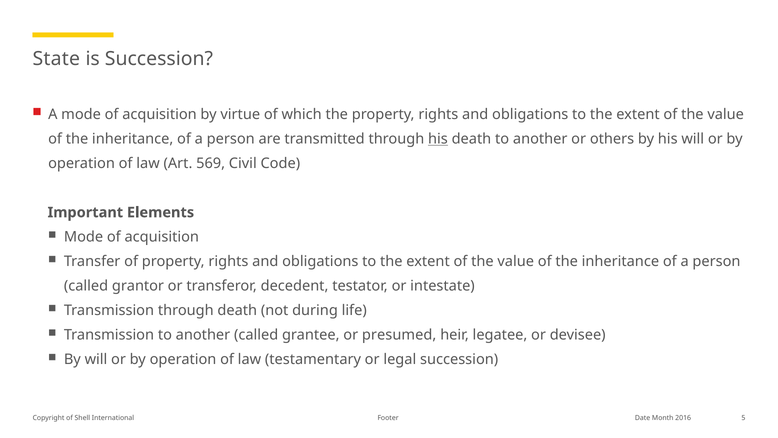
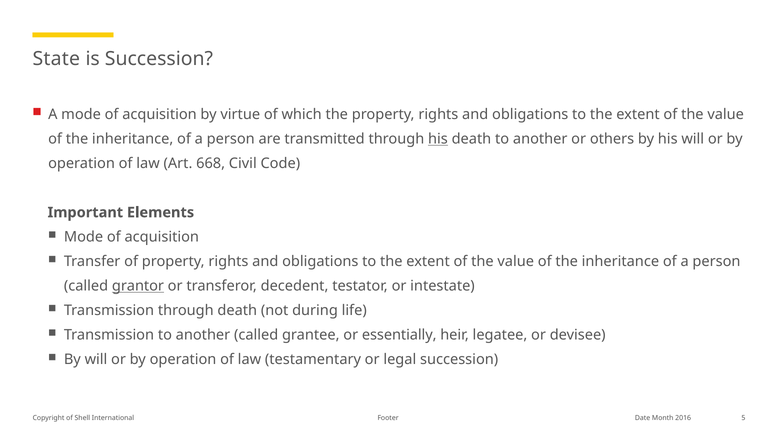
569: 569 -> 668 (211, 163)
grantor underline: none -> present (138, 286)
presumed: presumed -> essentially (399, 335)
